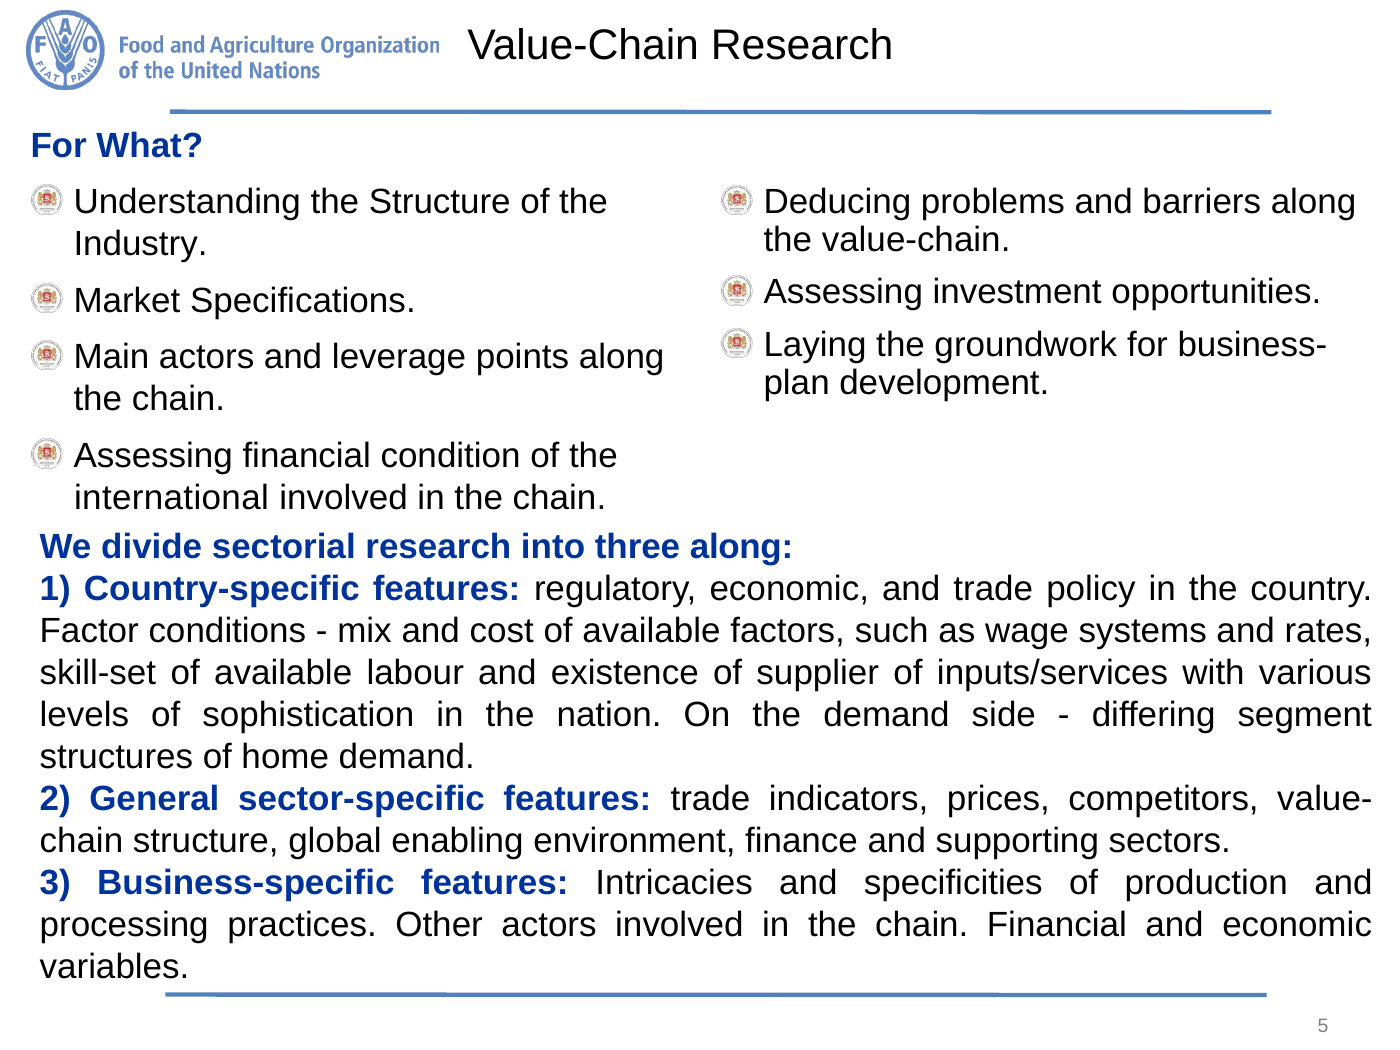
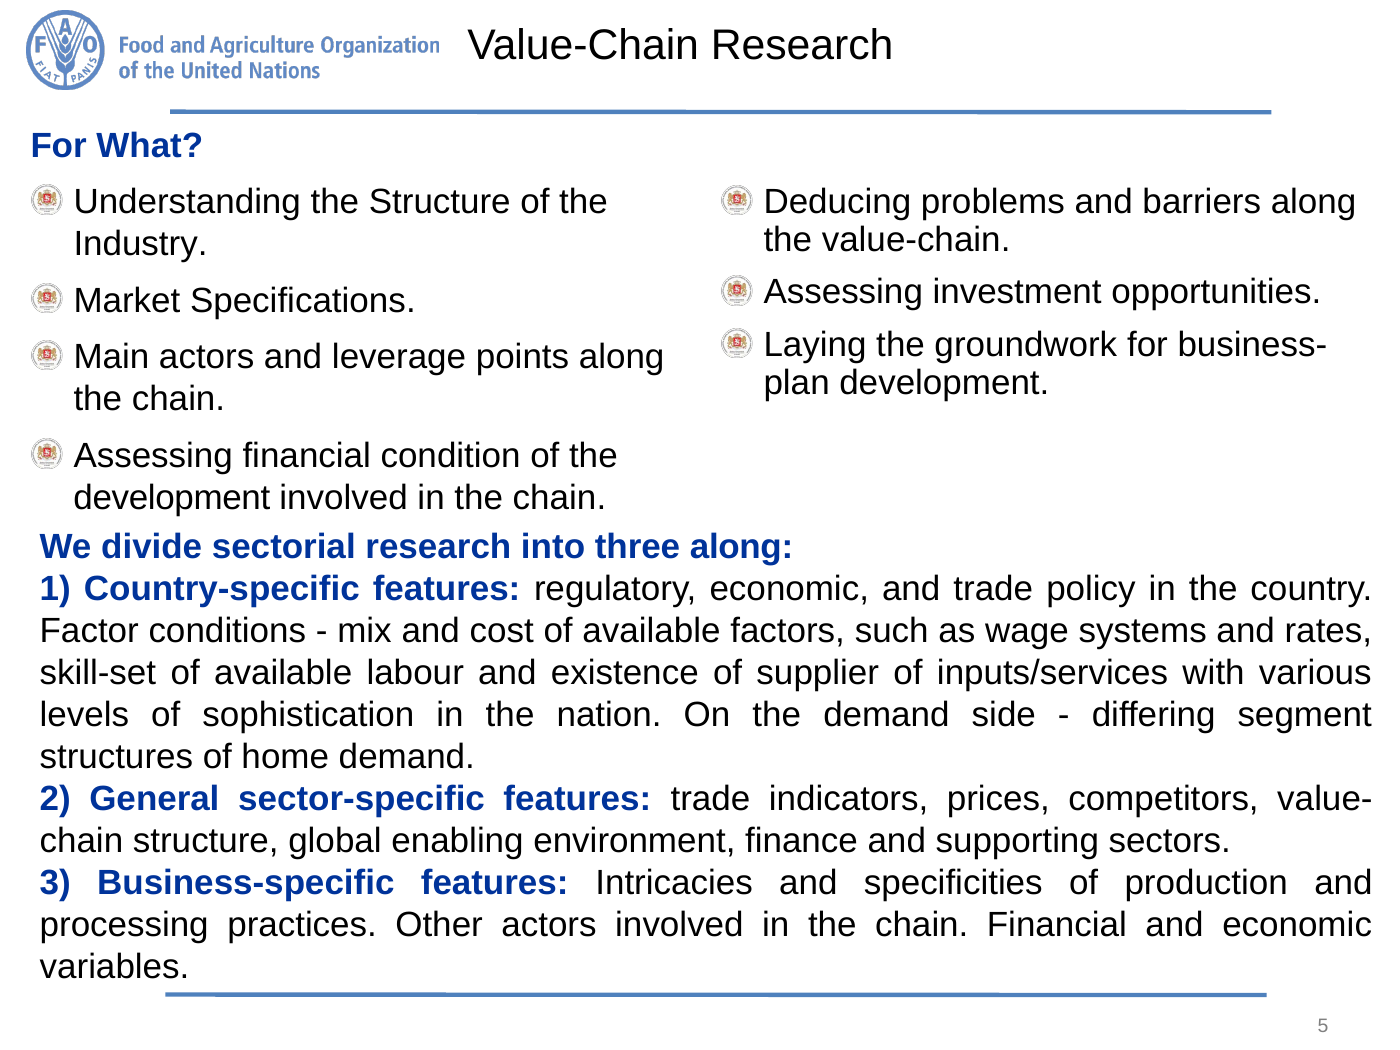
international: international -> development (172, 498)
